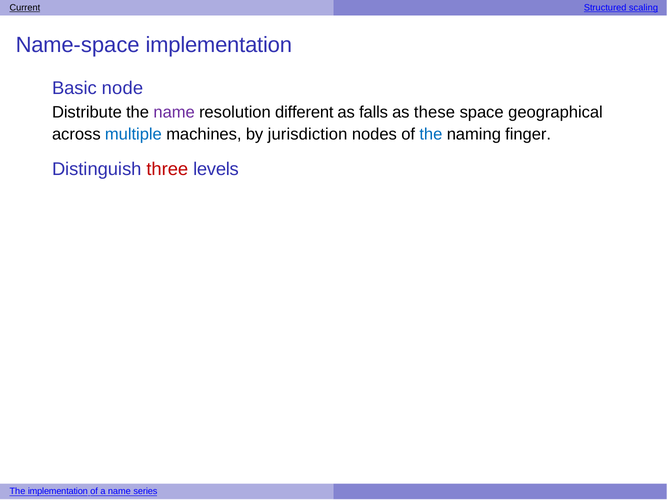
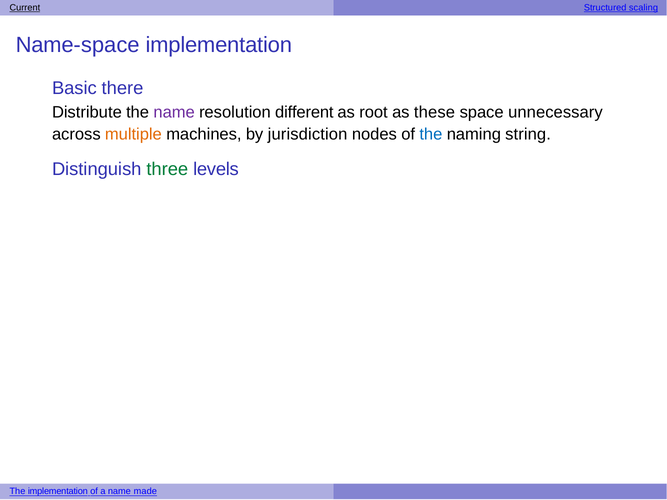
node: node -> there (123, 89)
falls: falls -> root (373, 112)
geographical: geographical -> unnecessary (555, 112)
multiple colour: blue -> orange (133, 135)
finger: finger -> string (528, 135)
three colour: red -> green (167, 170)
series: series -> made (145, 492)
